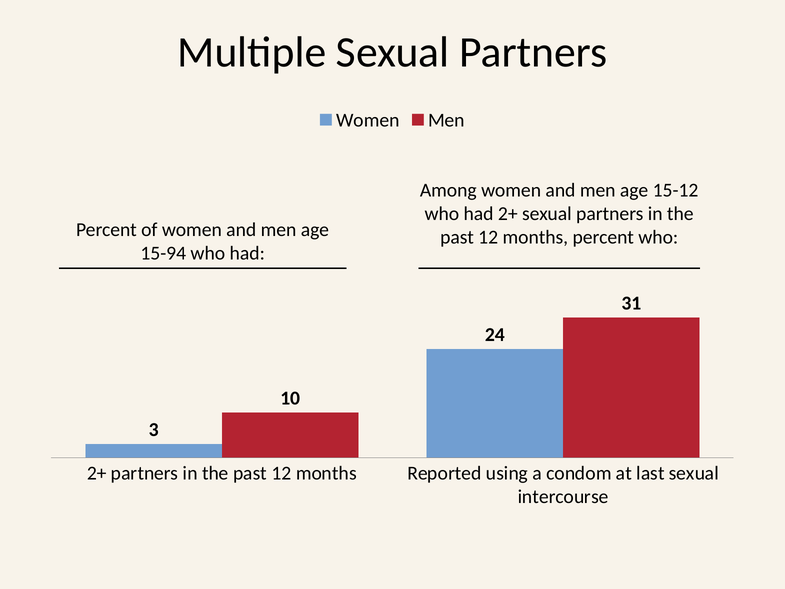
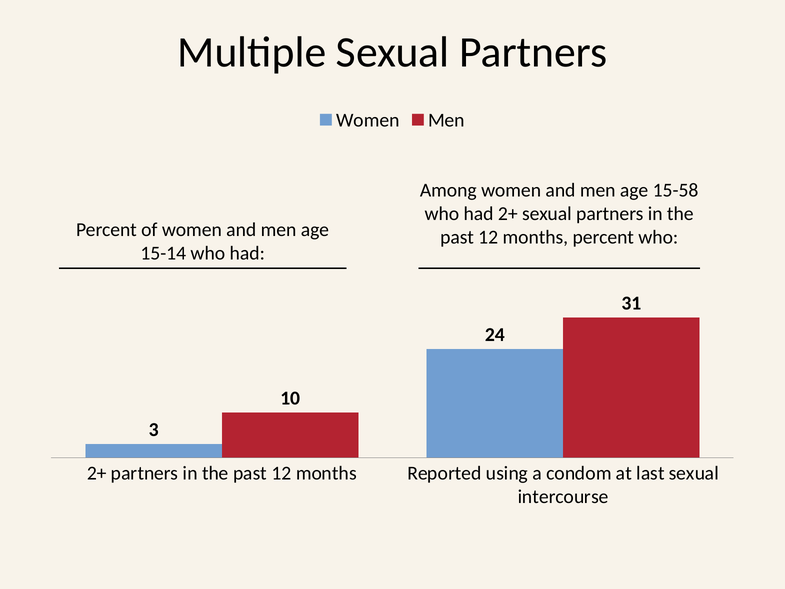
15-12: 15-12 -> 15-58 (676, 190)
15-94: 15-94 -> 15-14 (163, 253)
